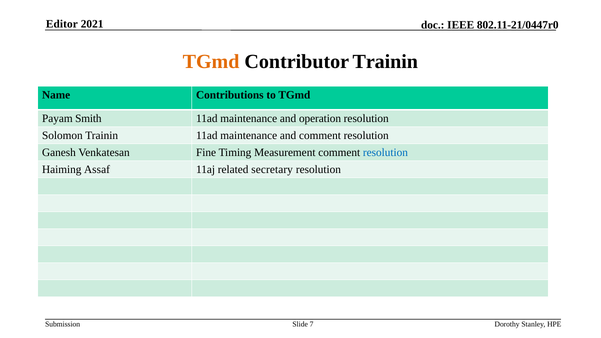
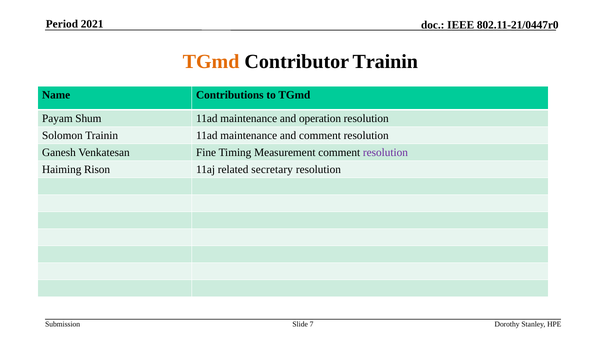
Editor: Editor -> Period (62, 24)
Smith: Smith -> Shum (88, 119)
resolution colour: blue -> purple (385, 153)
Assaf: Assaf -> Rison (97, 170)
